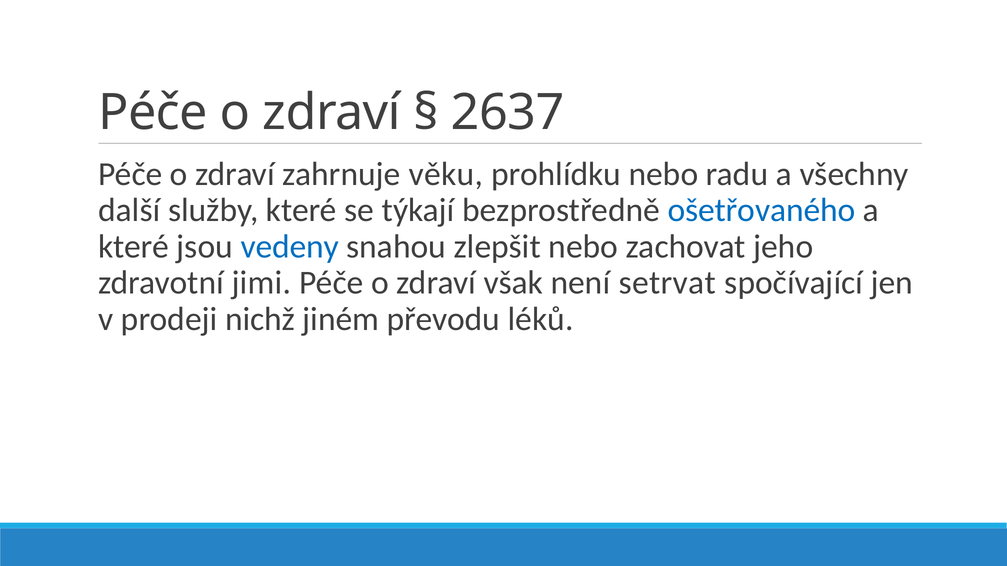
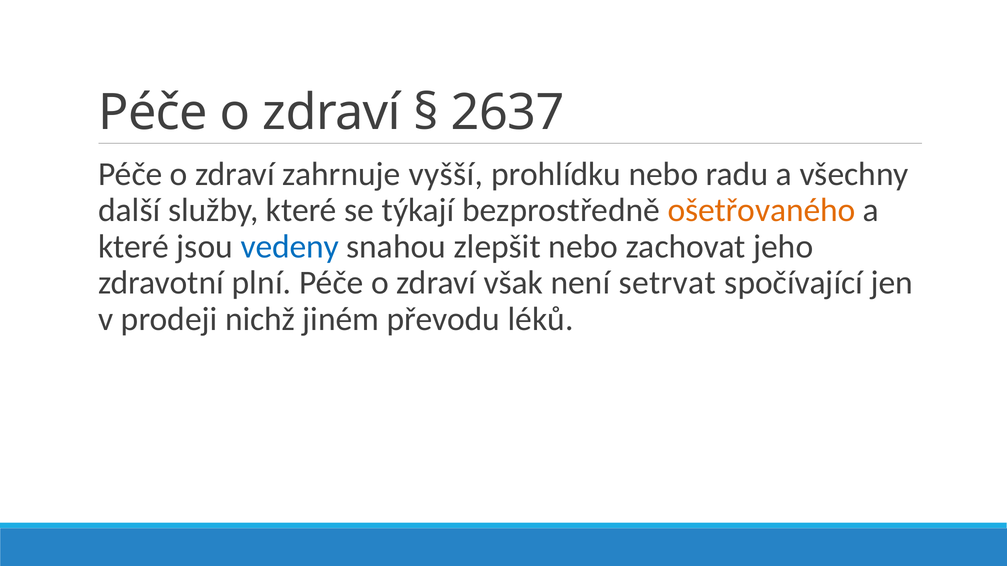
věku: věku -> vyšší (446, 174)
ošetřovaného colour: blue -> orange (762, 210)
jimi: jimi -> plní (262, 283)
